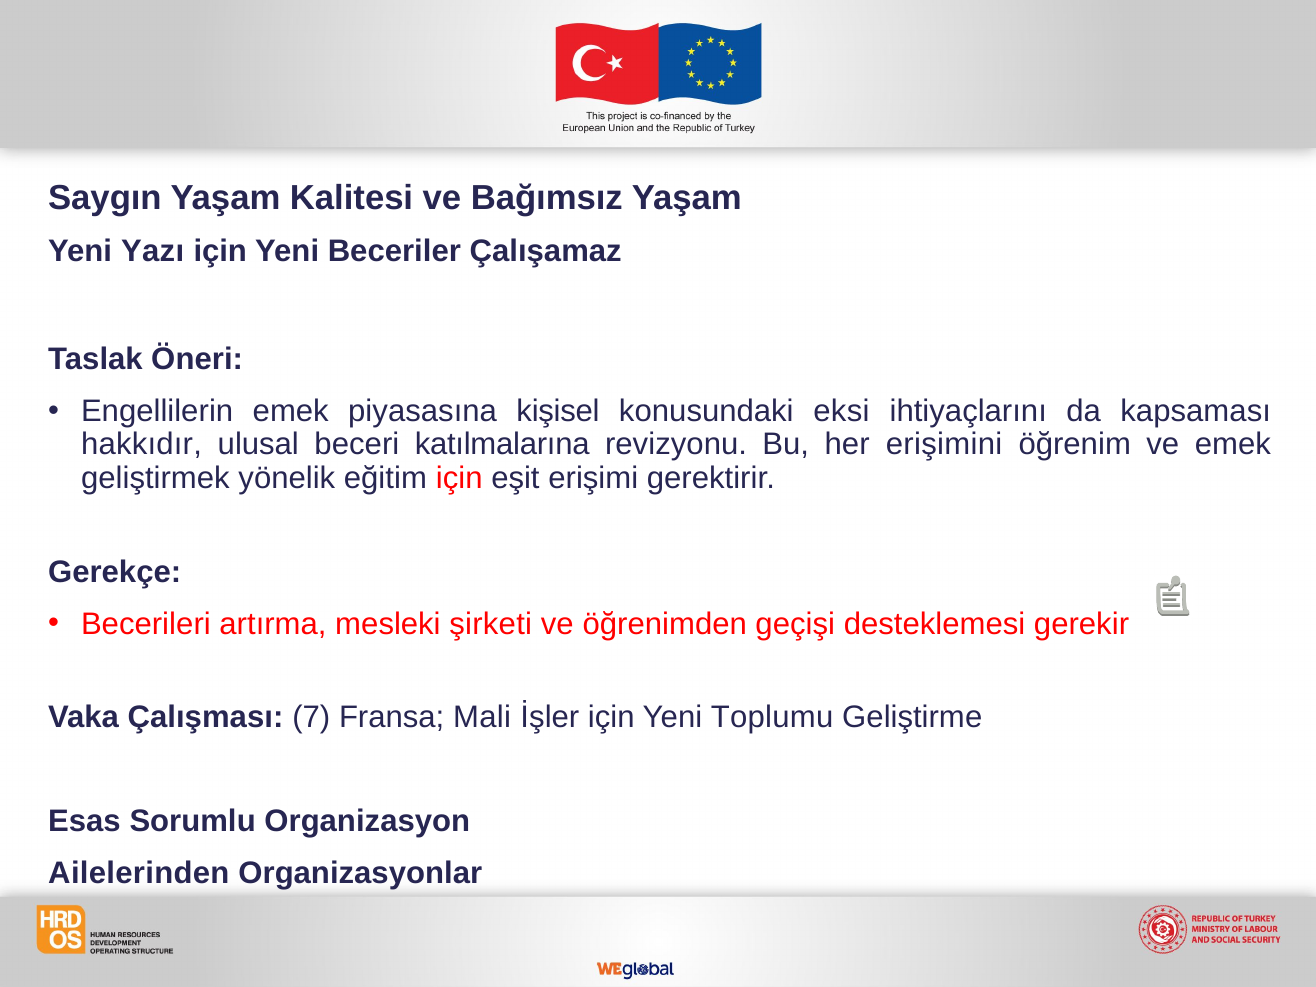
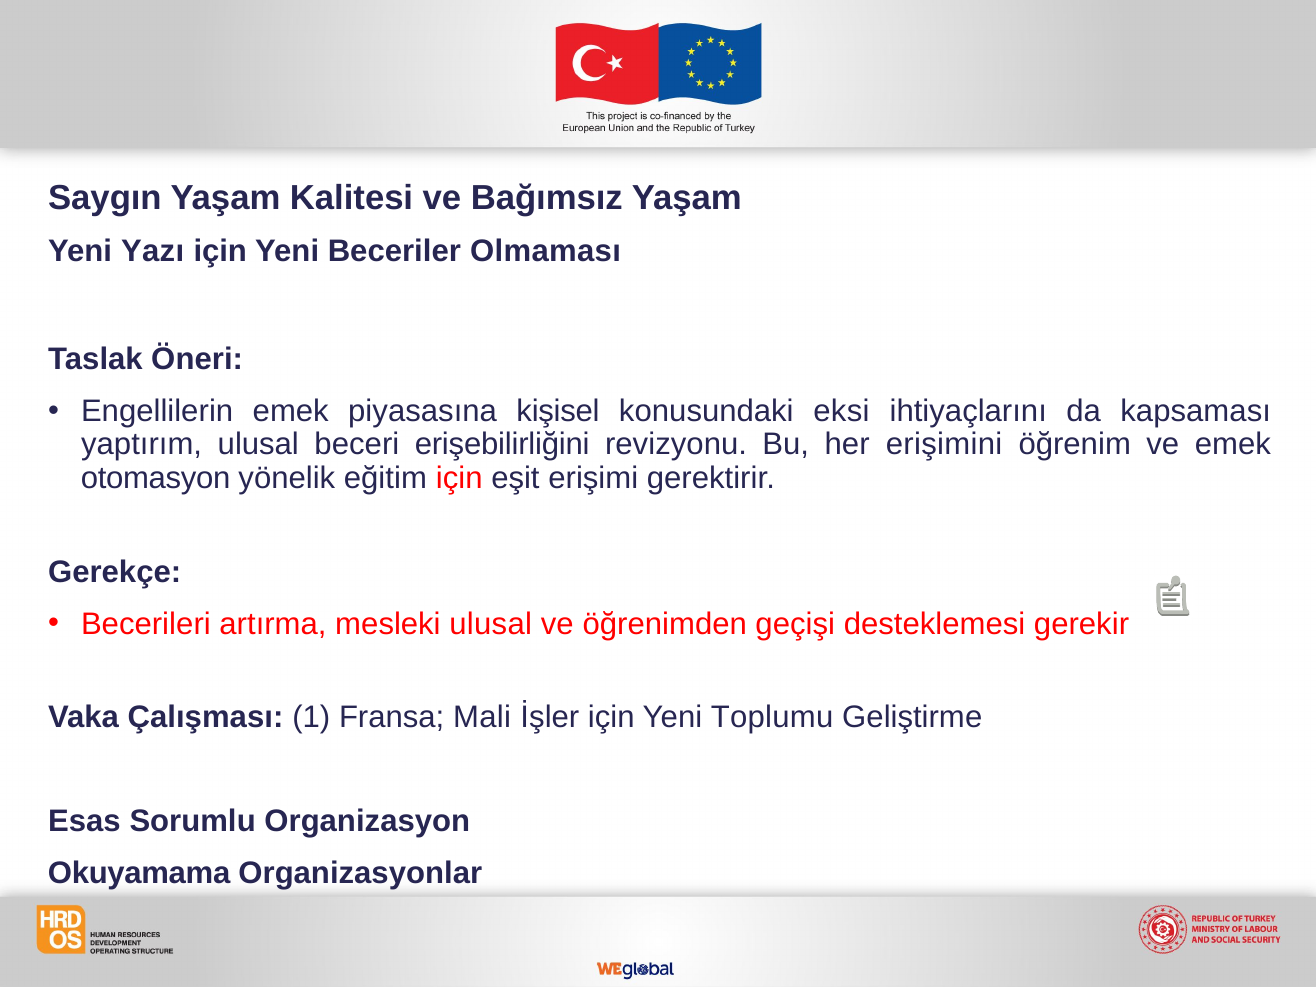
Çalışamaz: Çalışamaz -> Olmaması (546, 251)
hakkıdır: hakkıdır -> yaptırım (142, 445)
katılmalarına: katılmalarına -> erişebilirliğini (502, 445)
geliştirmek: geliştirmek -> otomasyon (156, 478)
mesleki şirketi: şirketi -> ulusal (491, 624)
7: 7 -> 1 (311, 718)
Ailelerinden: Ailelerinden -> Okuyamama (139, 873)
